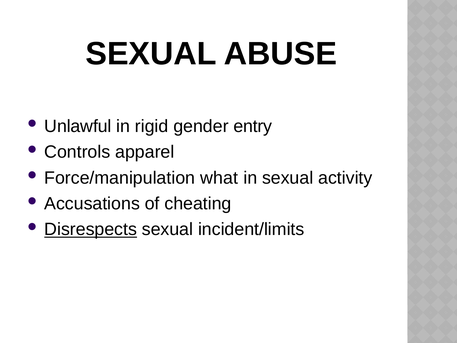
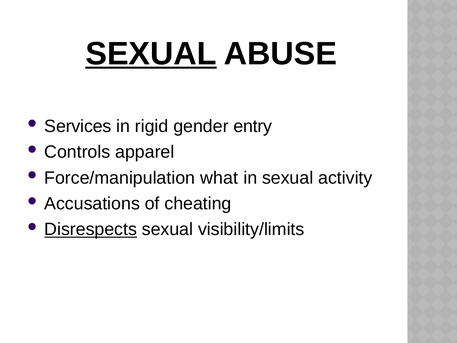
SEXUAL underline: none -> present (151, 54)
Unlawful: Unlawful -> Services (78, 126)
incident/limits: incident/limits -> visibility/limits (251, 229)
